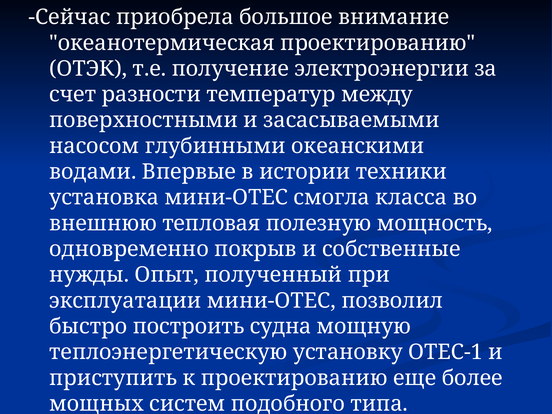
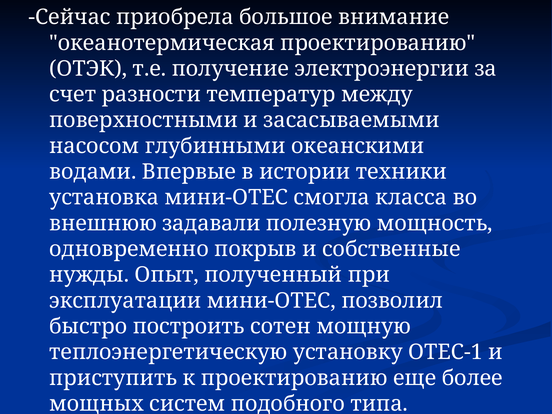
тепловая: тепловая -> задавали (211, 223)
судна: судна -> сотен (280, 326)
